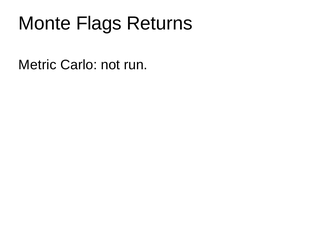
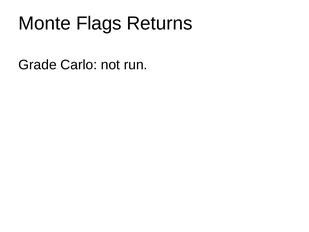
Metric: Metric -> Grade (38, 65)
